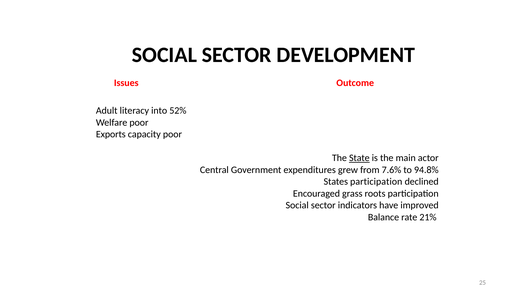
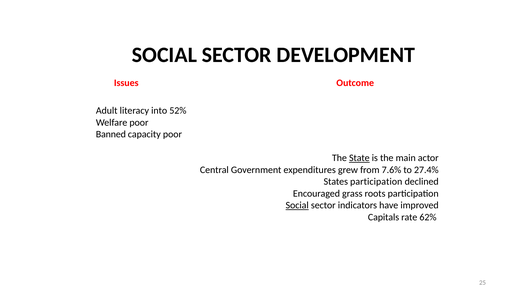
Exports: Exports -> Banned (111, 134)
94.8%: 94.8% -> 27.4% (426, 170)
Social underline: none -> present (297, 205)
Balance: Balance -> Capitals (384, 217)
21%: 21% -> 62% (428, 217)
